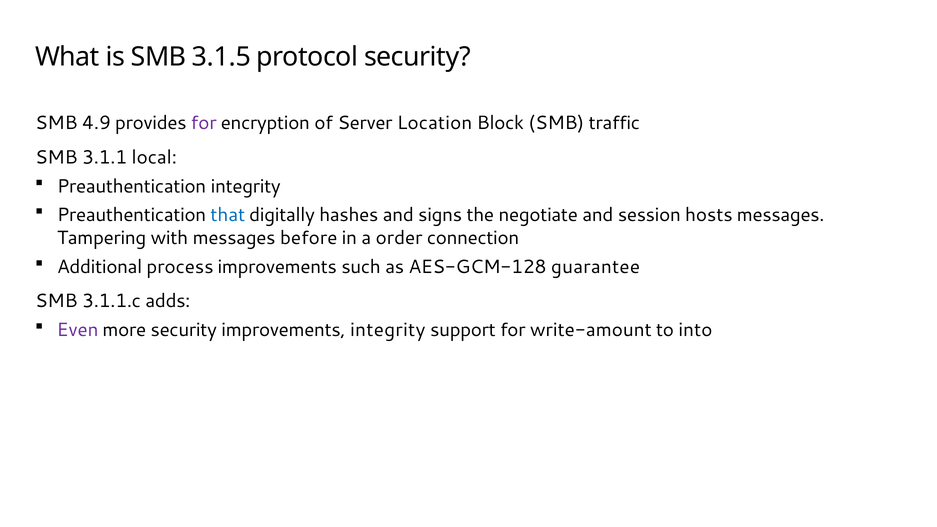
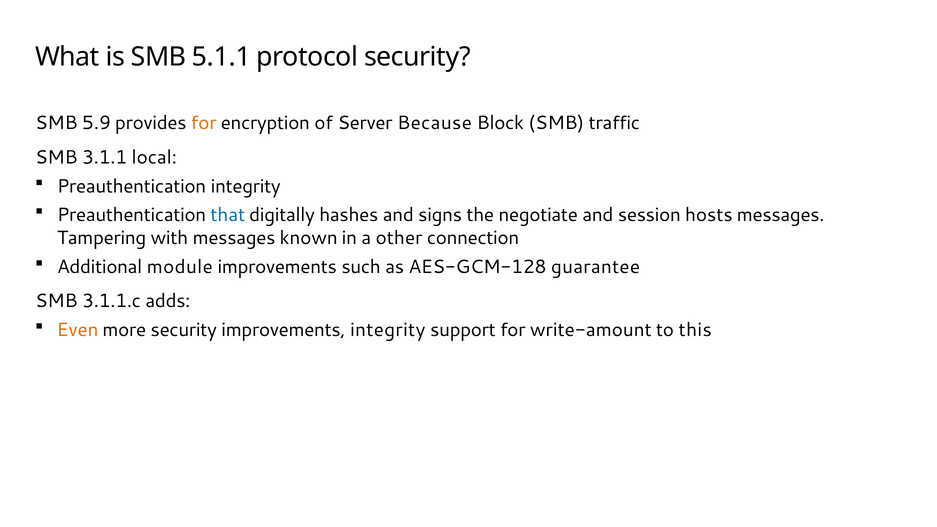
3.1.5: 3.1.5 -> 5.1.1 (222, 57)
4.9: 4.9 -> 5.9 (96, 123)
for colour: purple -> orange (204, 123)
Location: Location -> Because (435, 123)
before: before -> known (309, 238)
order: order -> other (399, 238)
process: process -> module (180, 267)
Even colour: purple -> orange (78, 330)
into: into -> this (695, 330)
